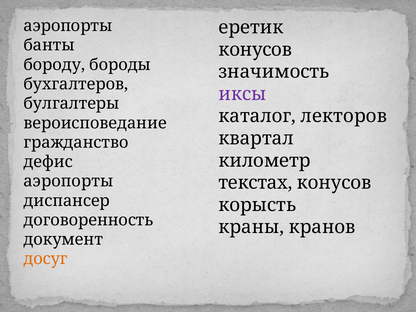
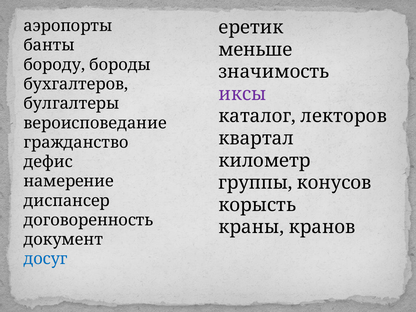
конусов: конусов -> меньше (255, 50)
аэропорты: аэропорты -> намерение (69, 181)
текстах: текстах -> группы (255, 183)
досуг colour: orange -> blue (46, 259)
